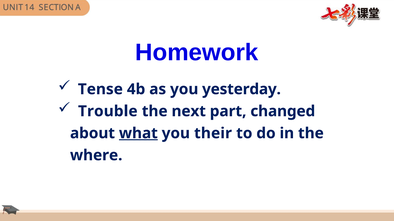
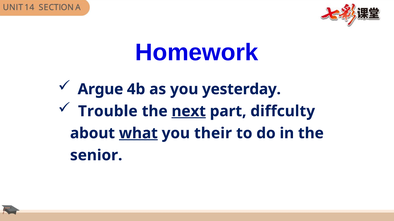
Tense: Tense -> Argue (100, 89)
next underline: none -> present (189, 112)
changed: changed -> diffculty (283, 112)
where: where -> senior (96, 156)
